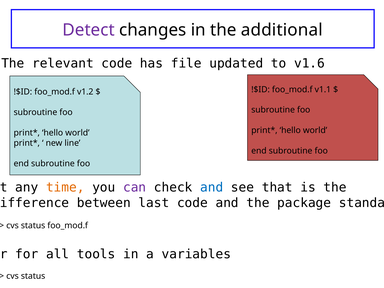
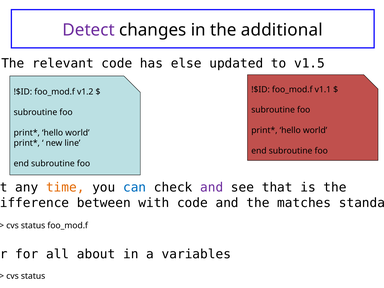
file: file -> else (186, 63)
v1.6: v1.6 -> v1.5 (309, 63)
can colour: purple -> blue (135, 188)
and colour: blue -> purple (212, 188)
last: last -> with (154, 203)
package: package -> matches (304, 203)
tools: tools -> about (96, 254)
